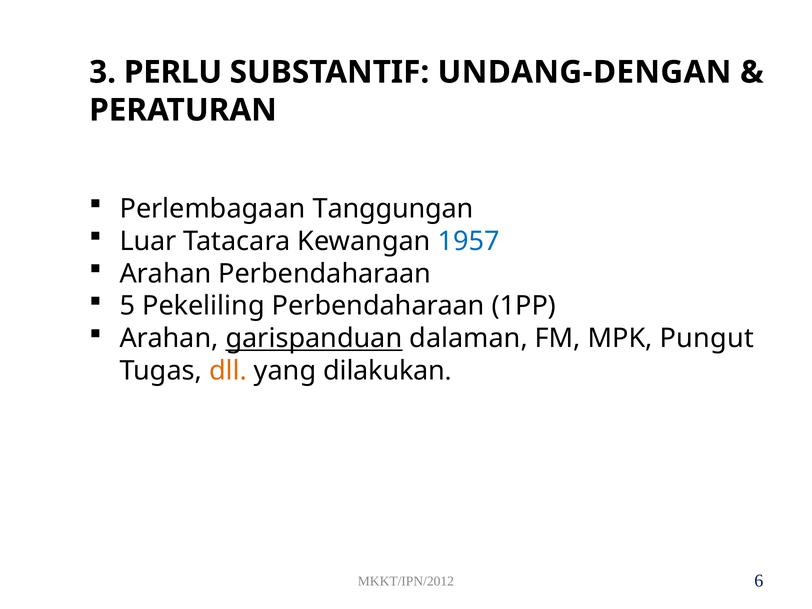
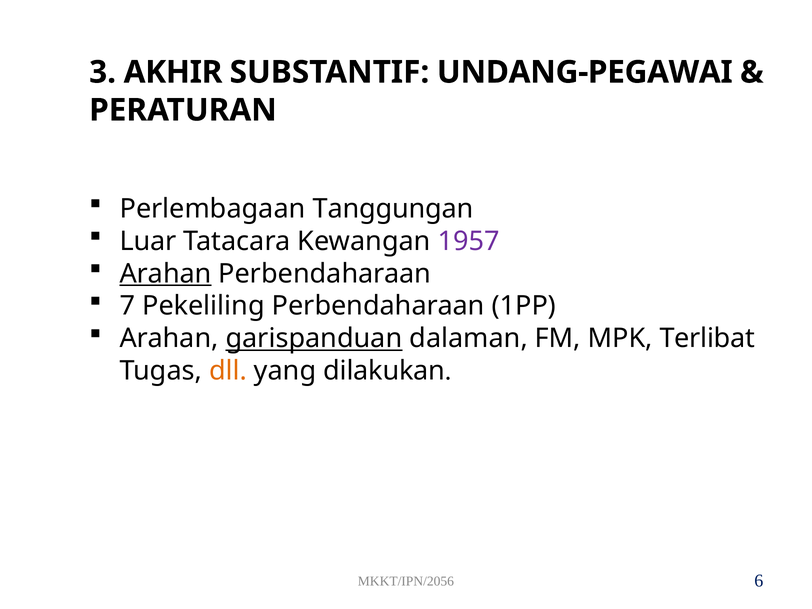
PERLU: PERLU -> AKHIR (173, 72)
UNDANG-DENGAN: UNDANG-DENGAN -> UNDANG-PEGAWAI (585, 72)
1957 colour: blue -> purple (469, 241)
Arahan underline: none -> present (166, 274)
5: 5 -> 7 (127, 306)
Pungut: Pungut -> Terlibat (707, 339)
MKKT/IPN/2012: MKKT/IPN/2012 -> MKKT/IPN/2056 (406, 582)
